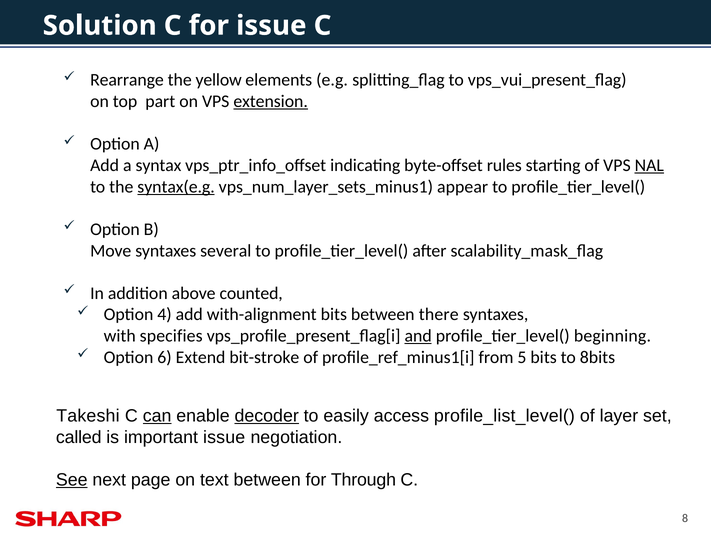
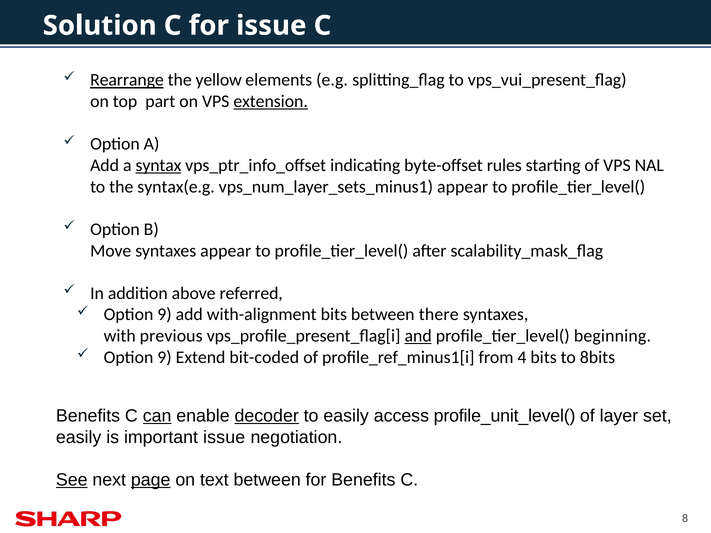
Rearrange underline: none -> present (127, 80)
syntax underline: none -> present (158, 165)
NAL underline: present -> none (649, 165)
syntax(e.g underline: present -> none (176, 187)
syntaxes several: several -> appear (226, 251)
counted: counted -> referred (251, 293)
4: 4 -> 9 (164, 315)
specifies: specifies -> previous (171, 336)
6: 6 -> 9 (164, 357)
bit-stroke: bit-stroke -> bit-coded (264, 357)
5: 5 -> 4 (522, 357)
Takeshi: Takeshi -> Benefits (88, 416)
profile_list_level(: profile_list_level( -> profile_unit_level( (505, 416)
called: called -> easily (79, 437)
page underline: none -> present (151, 480)
for Through: Through -> Benefits (363, 480)
